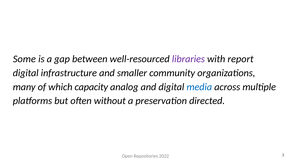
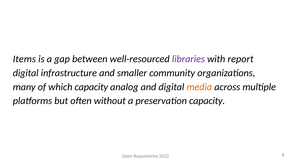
Some: Some -> Items (24, 59)
media colour: blue -> orange (199, 87)
preservation directed: directed -> capacity (207, 101)
